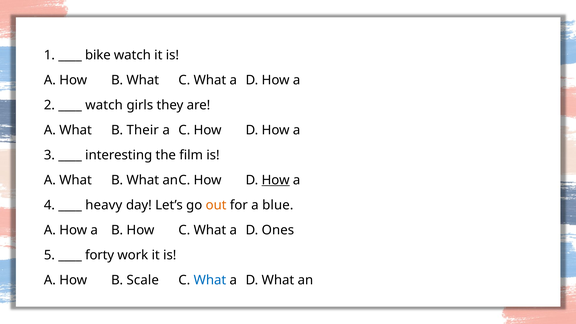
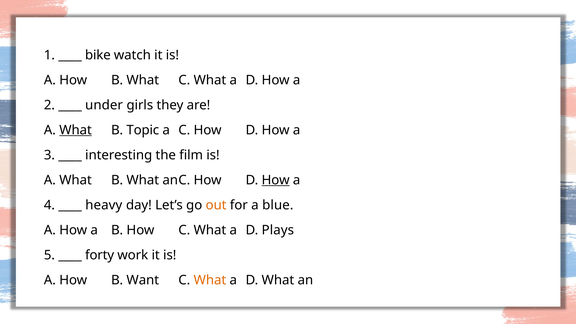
watch: watch -> under (104, 105)
What underline: none -> present (76, 130)
Their: Their -> Topic (143, 130)
Ones: Ones -> Plays (278, 230)
Scale: Scale -> Want (143, 280)
What colour: blue -> orange (210, 280)
